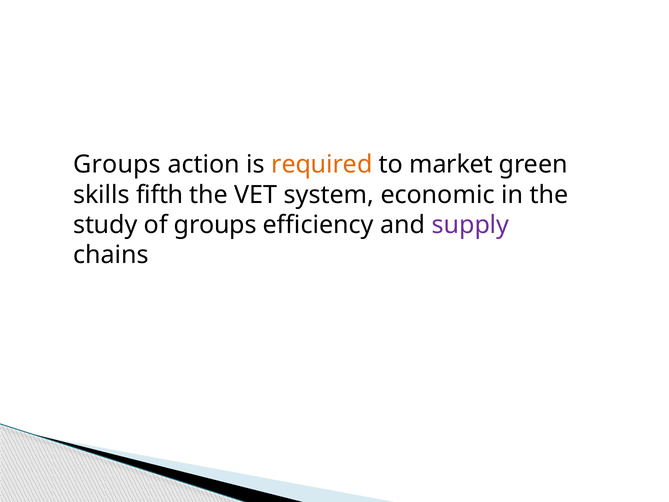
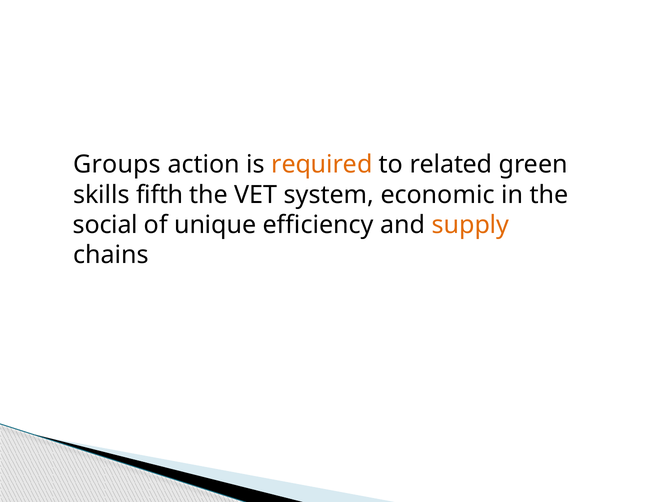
market: market -> related (451, 165)
study: study -> social (105, 225)
of groups: groups -> unique (215, 225)
supply colour: purple -> orange (470, 225)
